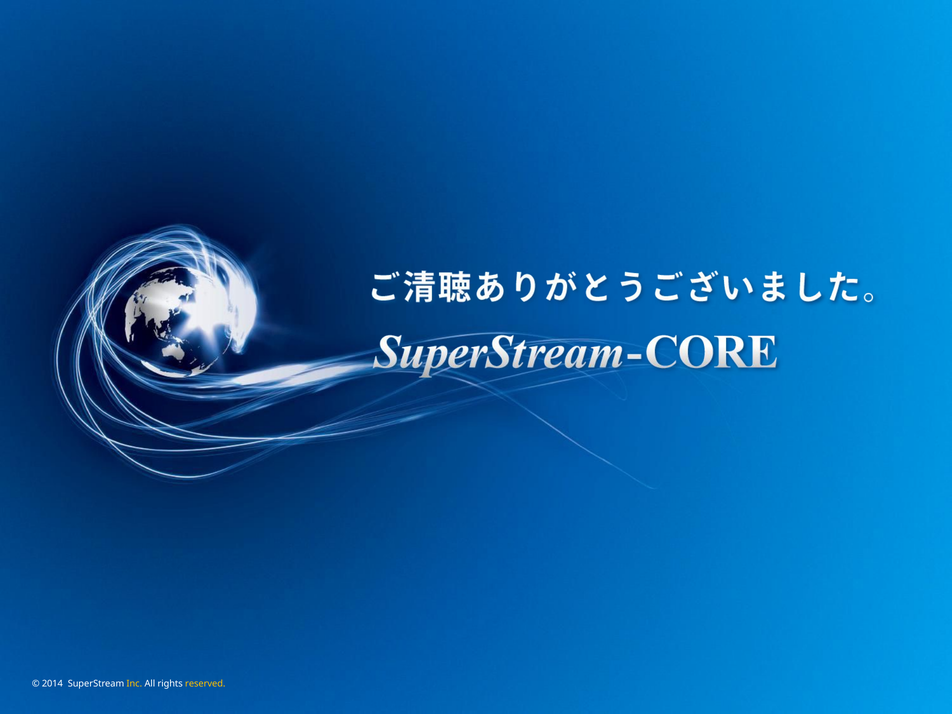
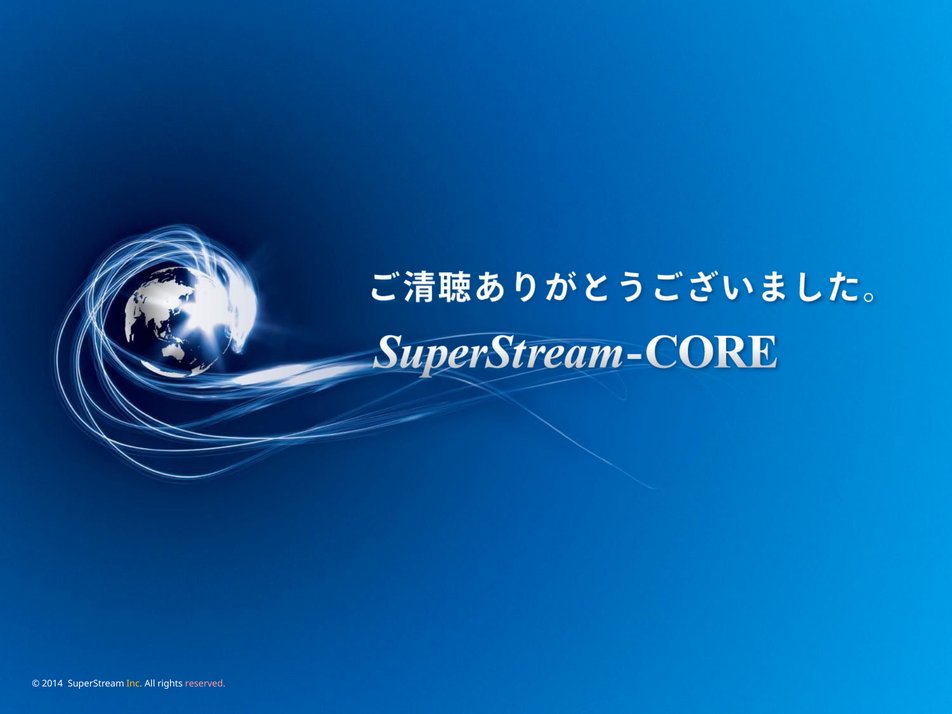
reserved colour: yellow -> pink (205, 684)
